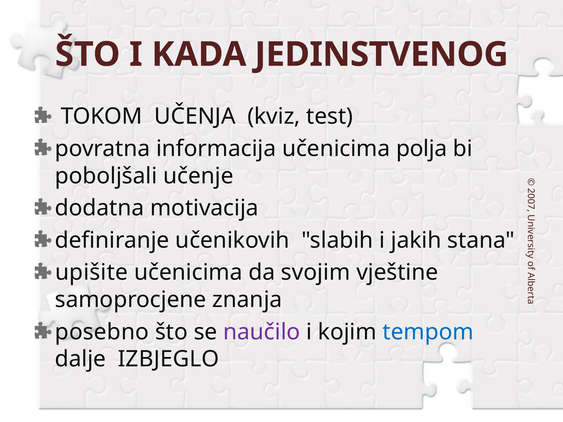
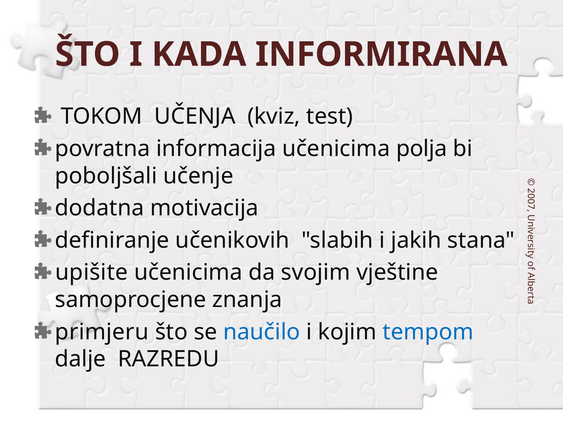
JEDINSTVENOG: JEDINSTVENOG -> INFORMIRANA (381, 55)
posebno: posebno -> primjeru (102, 332)
naučilo colour: purple -> blue (262, 332)
IZBJEGLO: IZBJEGLO -> RAZREDU (169, 359)
